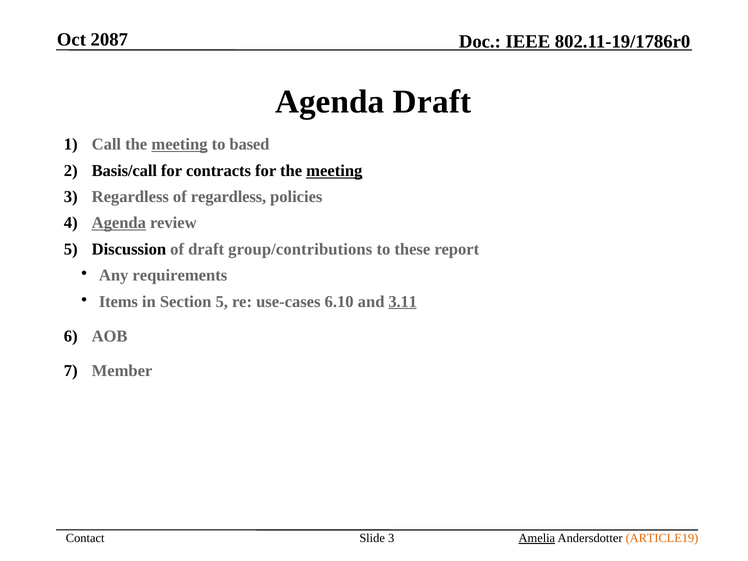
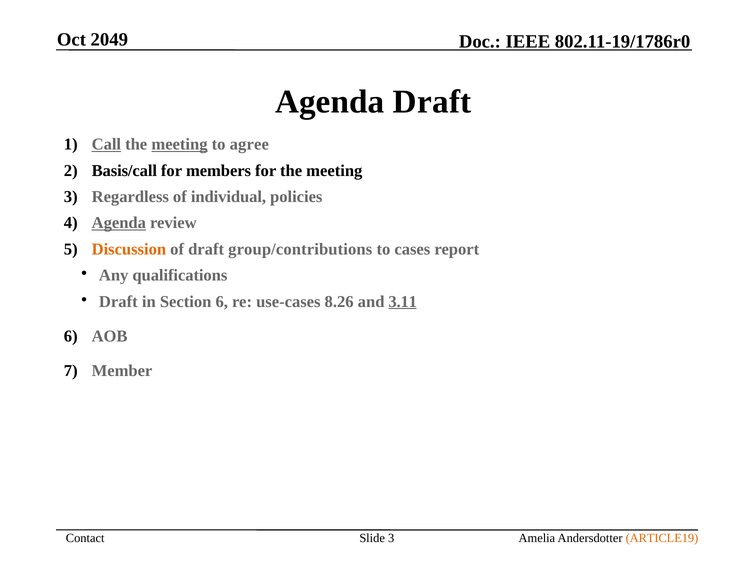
2087: 2087 -> 2049 (109, 39)
Call underline: none -> present (106, 144)
based: based -> agree (249, 144)
contracts: contracts -> members (219, 171)
meeting underline: present -> none (334, 171)
of regardless: regardless -> individual (228, 197)
Discussion colour: black -> orange (129, 249)
these: these -> cases (412, 249)
requirements: requirements -> qualifications (180, 275)
Items: Items -> Draft (118, 302)
Section 5: 5 -> 6 (222, 302)
6.10: 6.10 -> 8.26 (339, 302)
Amelia underline: present -> none (537, 538)
